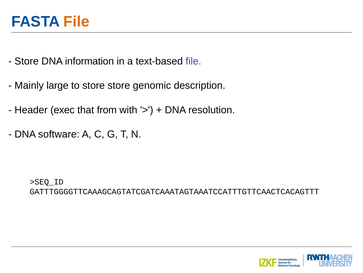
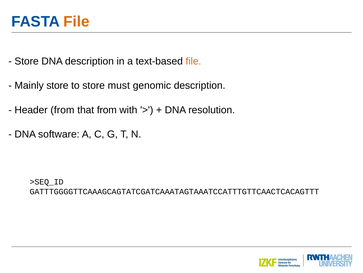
DNA information: information -> description (89, 61)
file colour: purple -> orange (193, 61)
Mainly large: large -> store (57, 85)
store store: store -> must (119, 85)
Header exec: exec -> from (62, 110)
